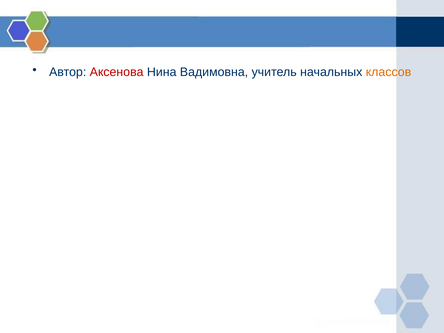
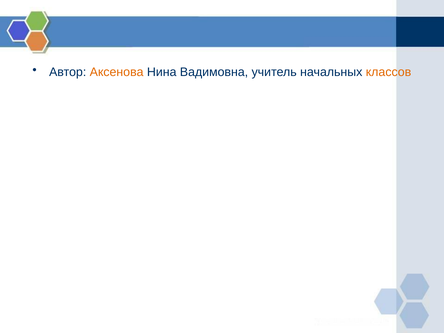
Аксенова colour: red -> orange (117, 72)
